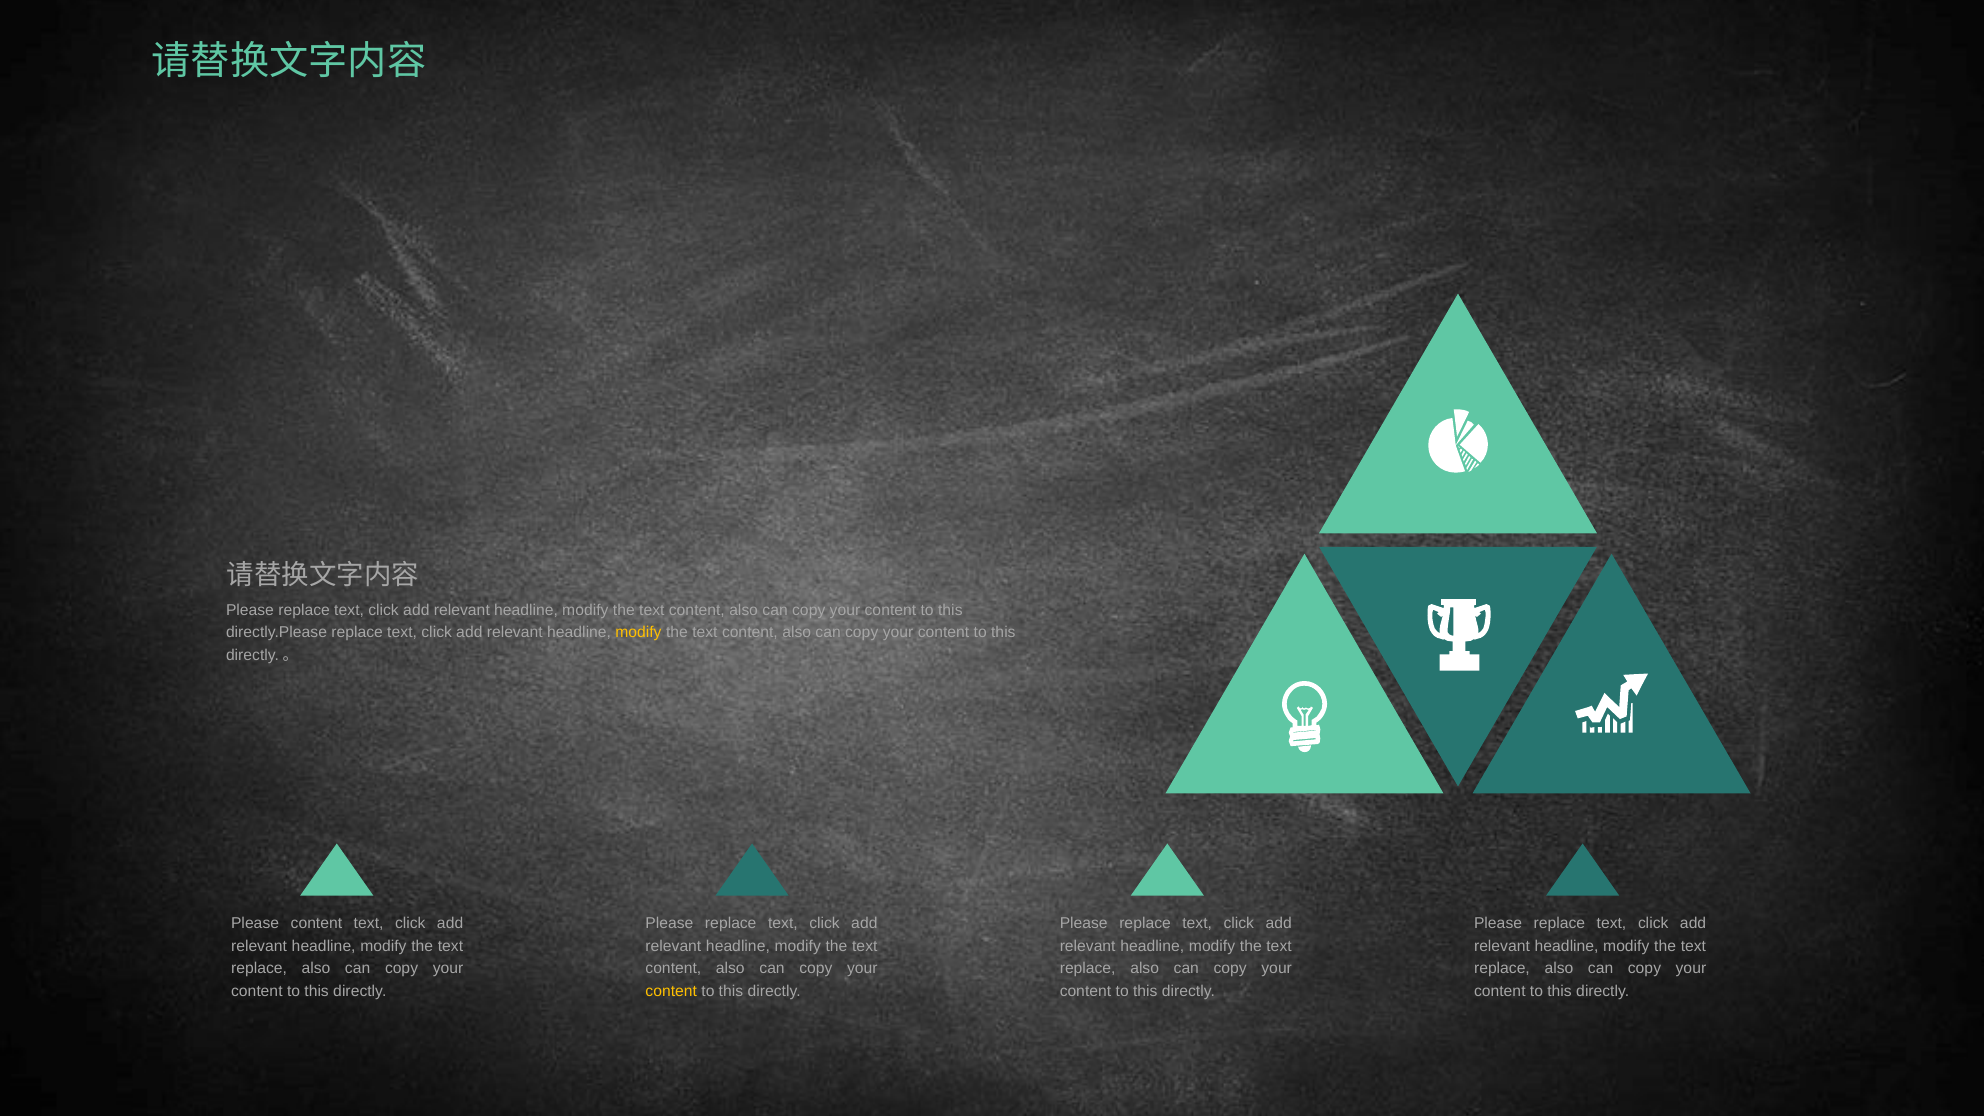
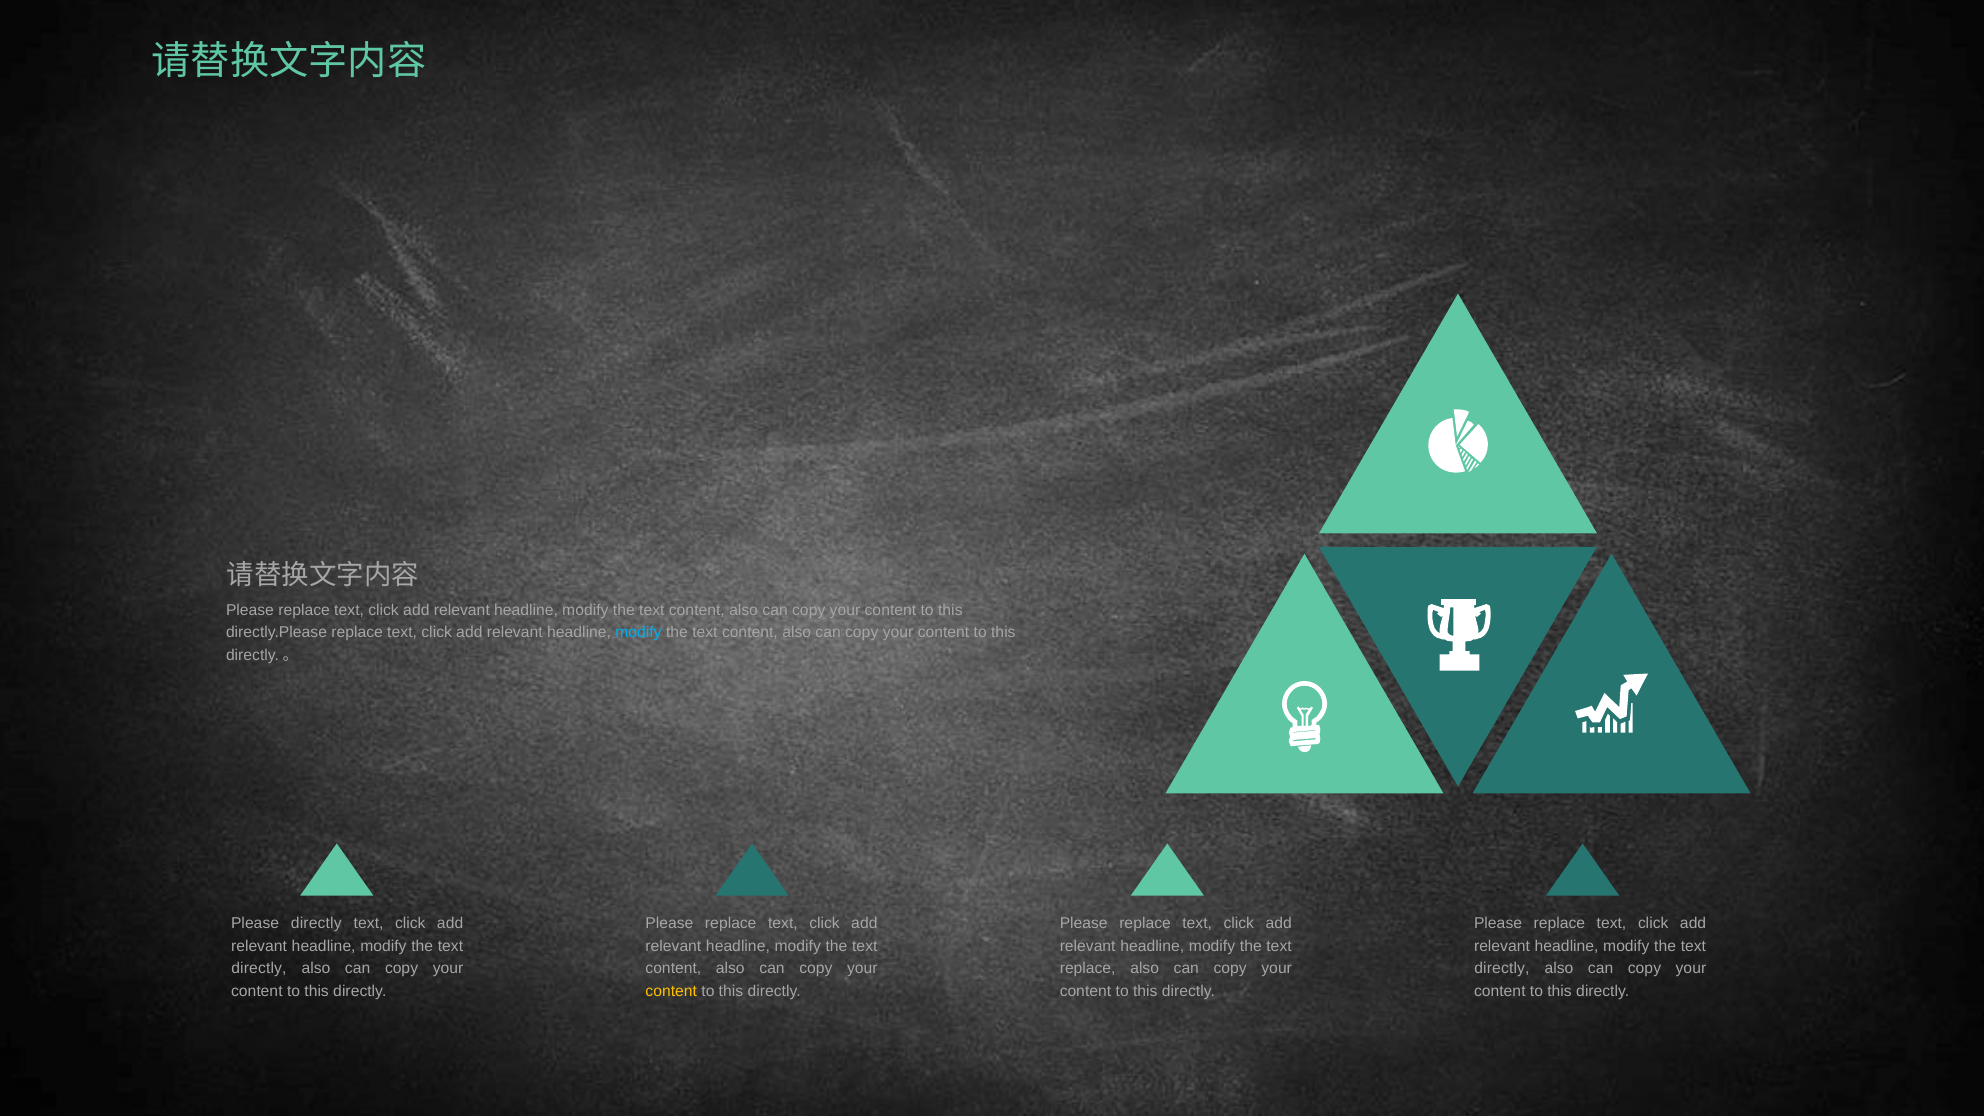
modify colour: yellow -> light blue (638, 633)
Please content: content -> directly (316, 924)
replace: replace -> directly (259, 969)
replace: replace -> directly (1502, 969)
